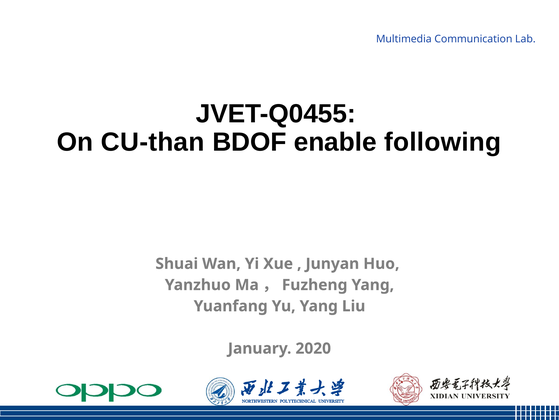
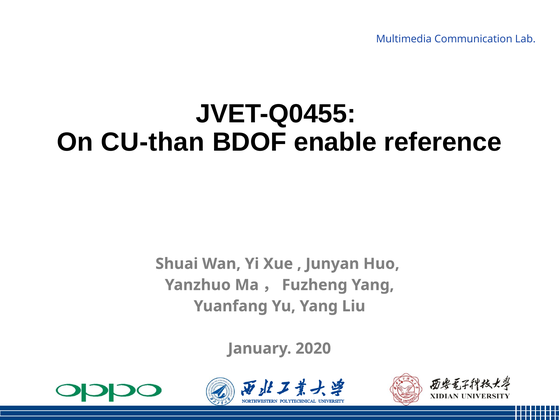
following: following -> reference (443, 142)
